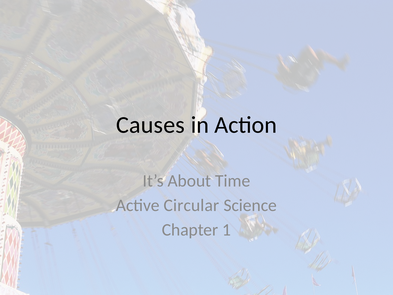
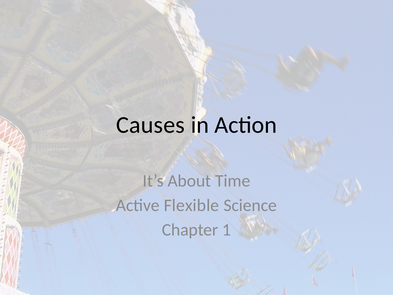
Circular: Circular -> Flexible (191, 205)
